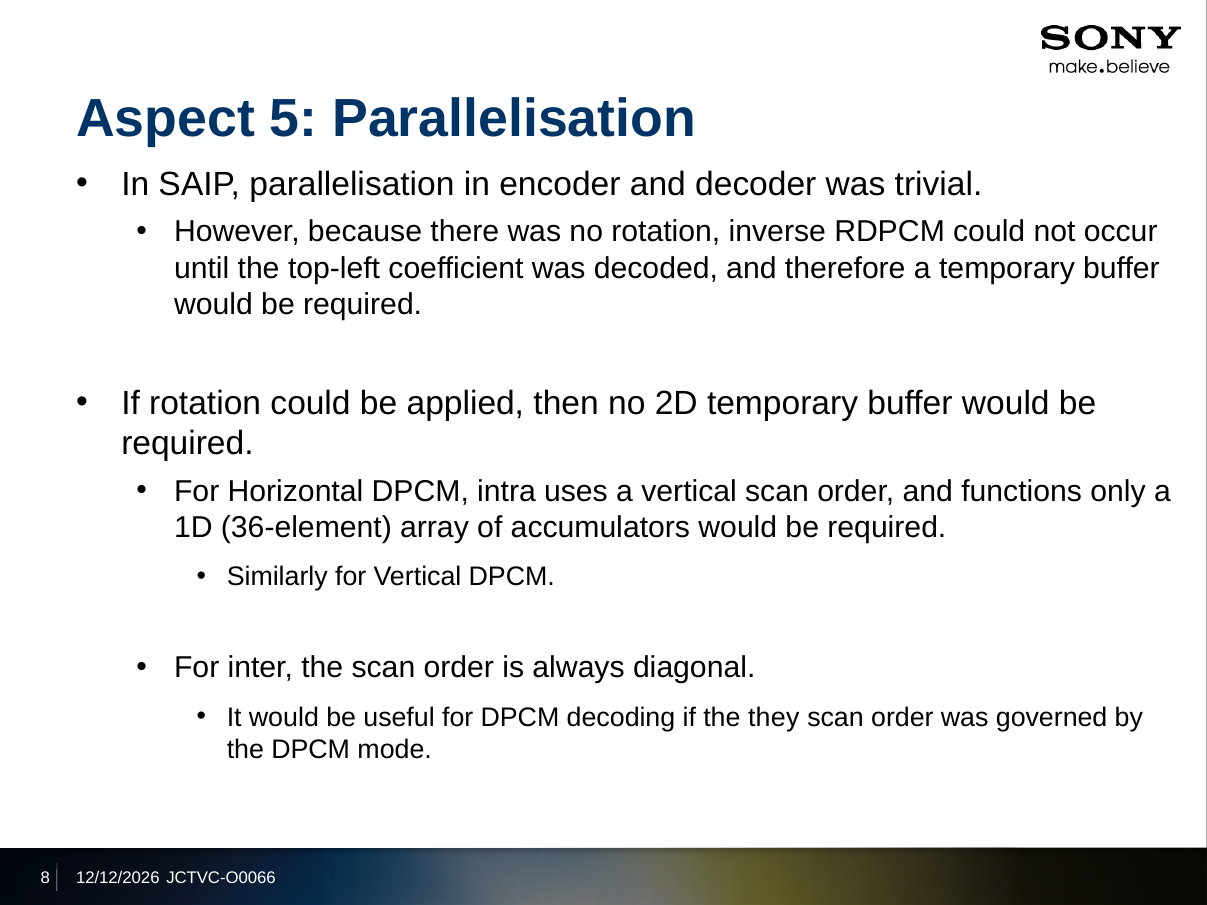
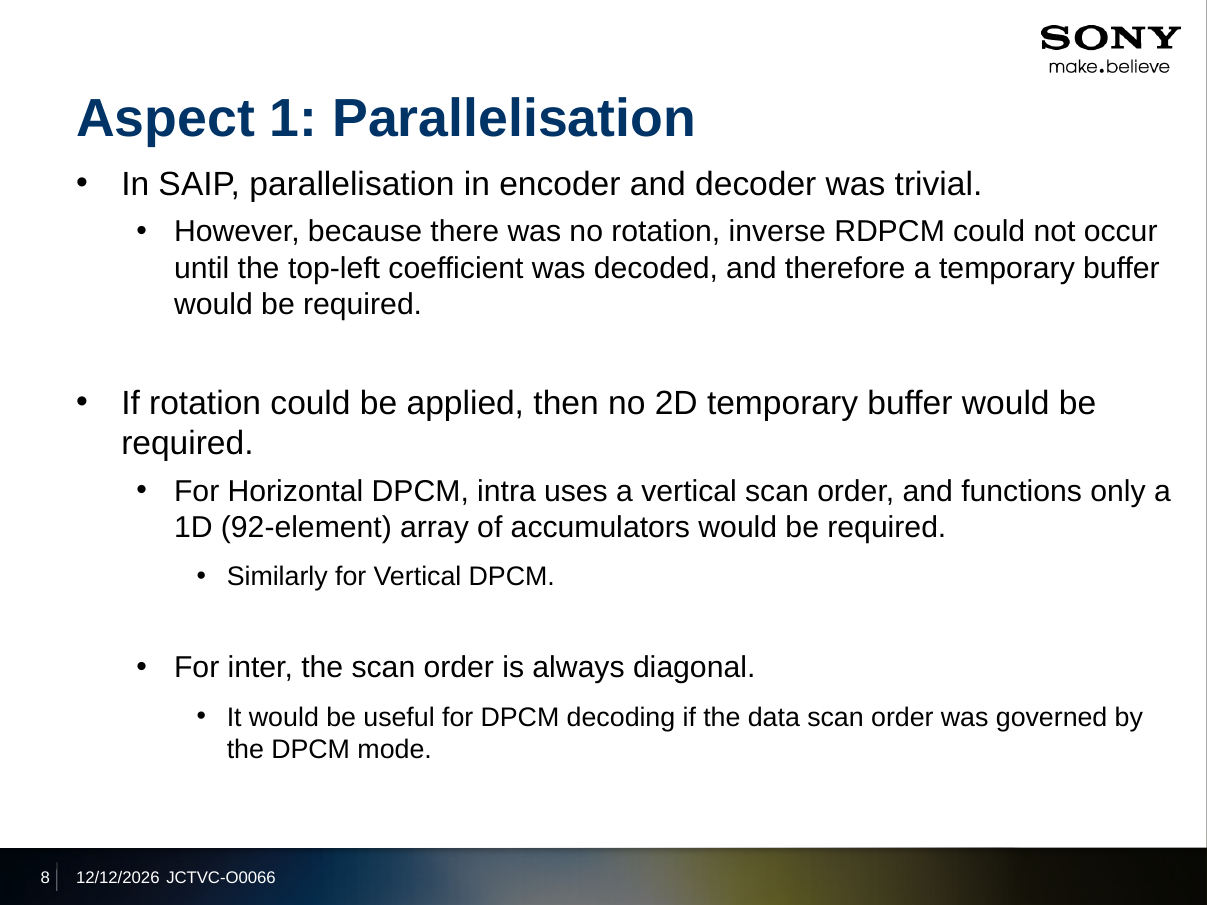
5: 5 -> 1 (294, 119)
36-element: 36-element -> 92-element (306, 528)
they: they -> data (774, 717)
